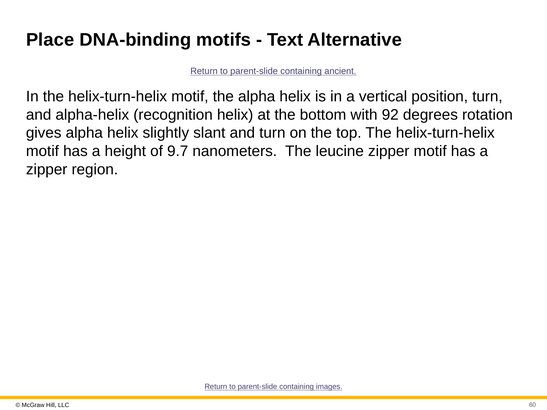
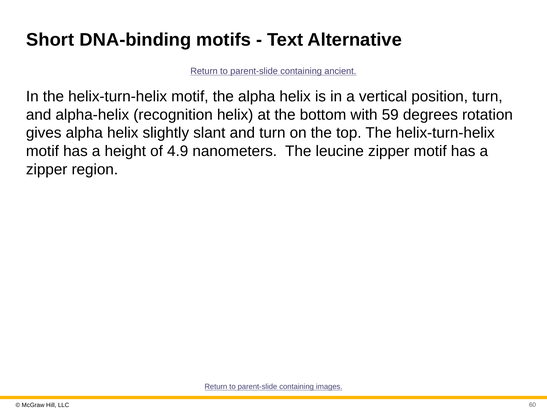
Place: Place -> Short (50, 40)
92: 92 -> 59 (390, 115)
9.7: 9.7 -> 4.9 (178, 151)
